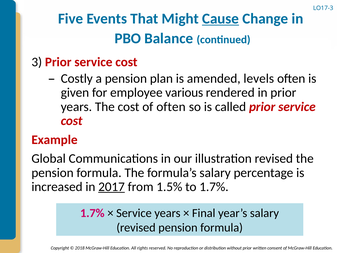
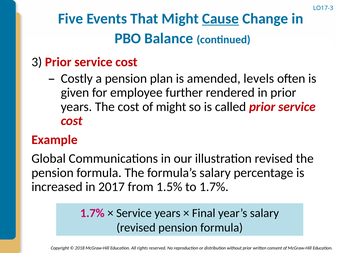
various: various -> further (184, 93)
of often: often -> might (171, 107)
2017 underline: present -> none (112, 187)
